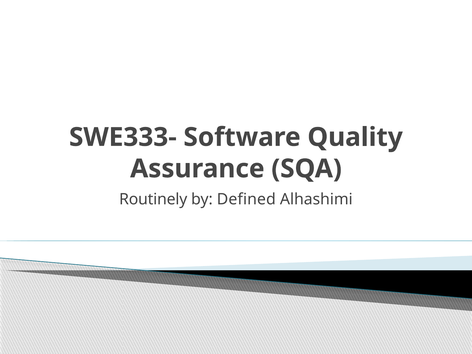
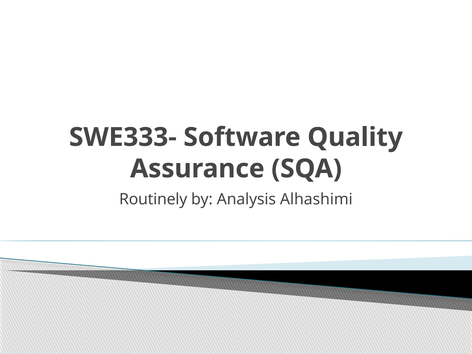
Defined: Defined -> Analysis (246, 199)
